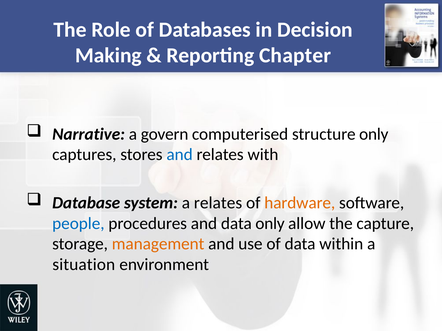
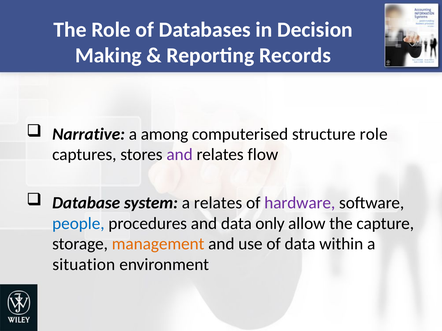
Chapter: Chapter -> Records (295, 56)
govern: govern -> among (165, 134)
structure only: only -> role (374, 134)
and colour: blue -> purple (180, 155)
with: with -> flow (263, 155)
hardware colour: orange -> purple (300, 203)
